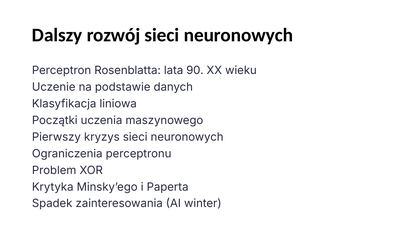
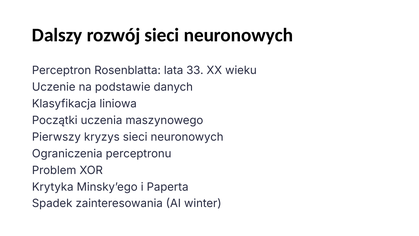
90: 90 -> 33 (195, 70)
